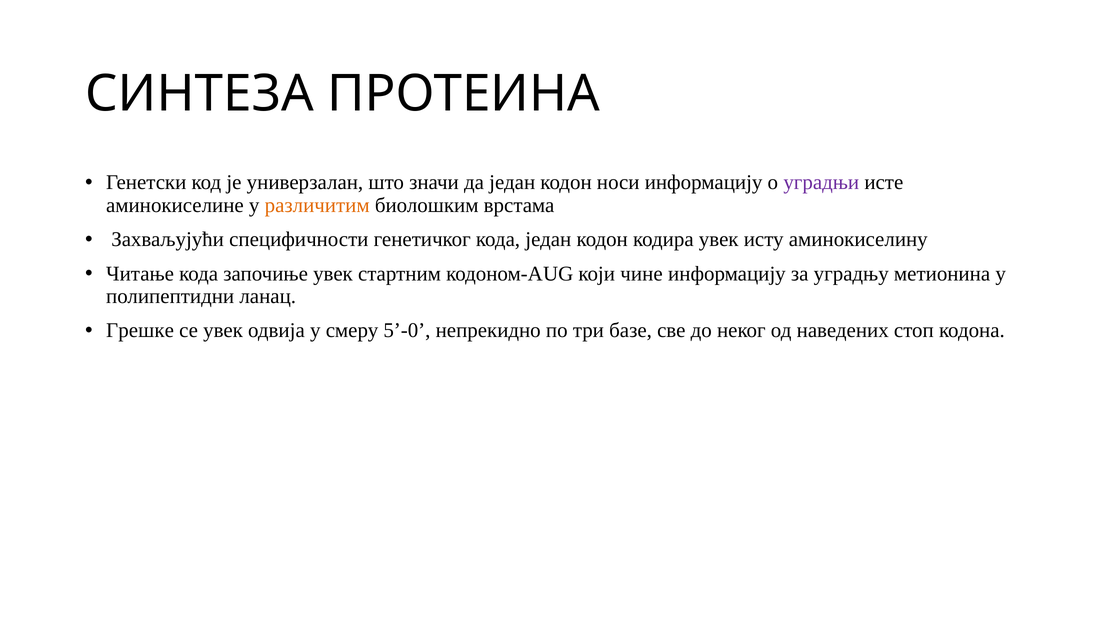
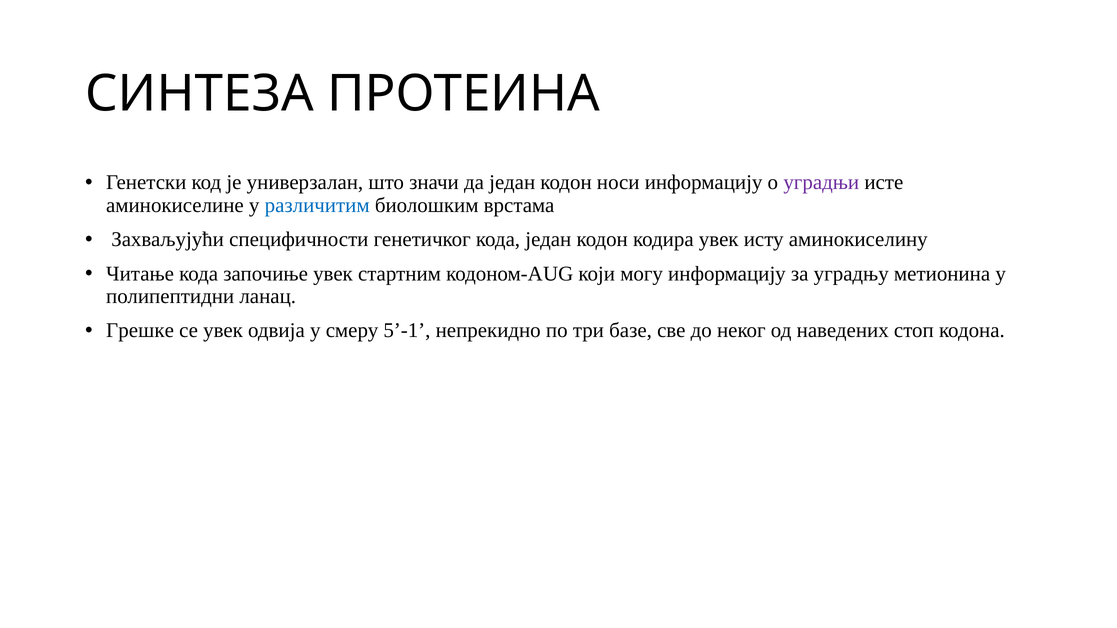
различитим colour: orange -> blue (317, 205)
чине: чине -> могу (642, 274)
5’-0: 5’-0 -> 5’-1 (407, 331)
